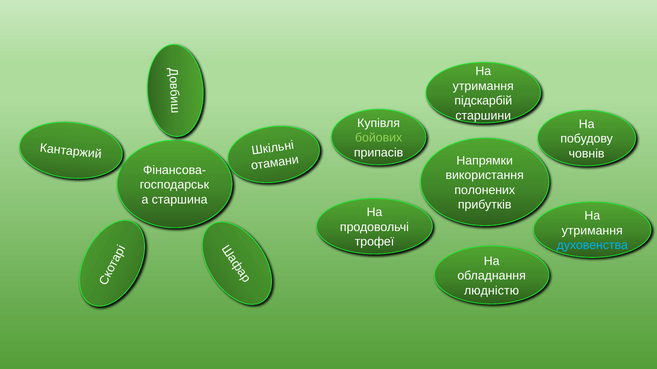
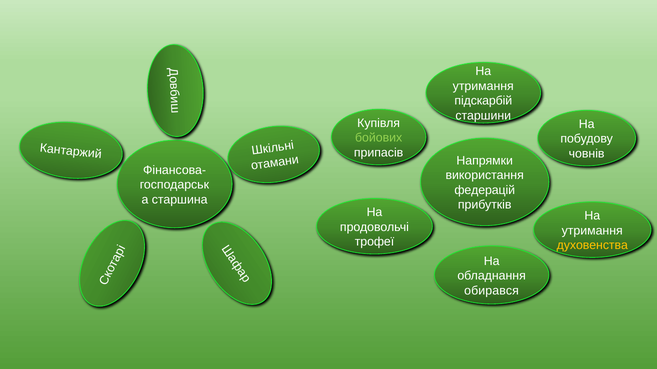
полонених: полонених -> федерацій (485, 190)
духовенства colour: light blue -> yellow (592, 246)
людністю: людністю -> обирався (492, 291)
